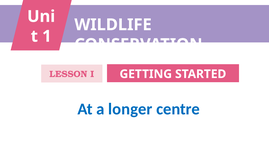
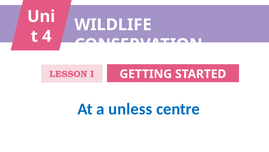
1: 1 -> 4 (47, 36)
longer: longer -> unless (130, 108)
